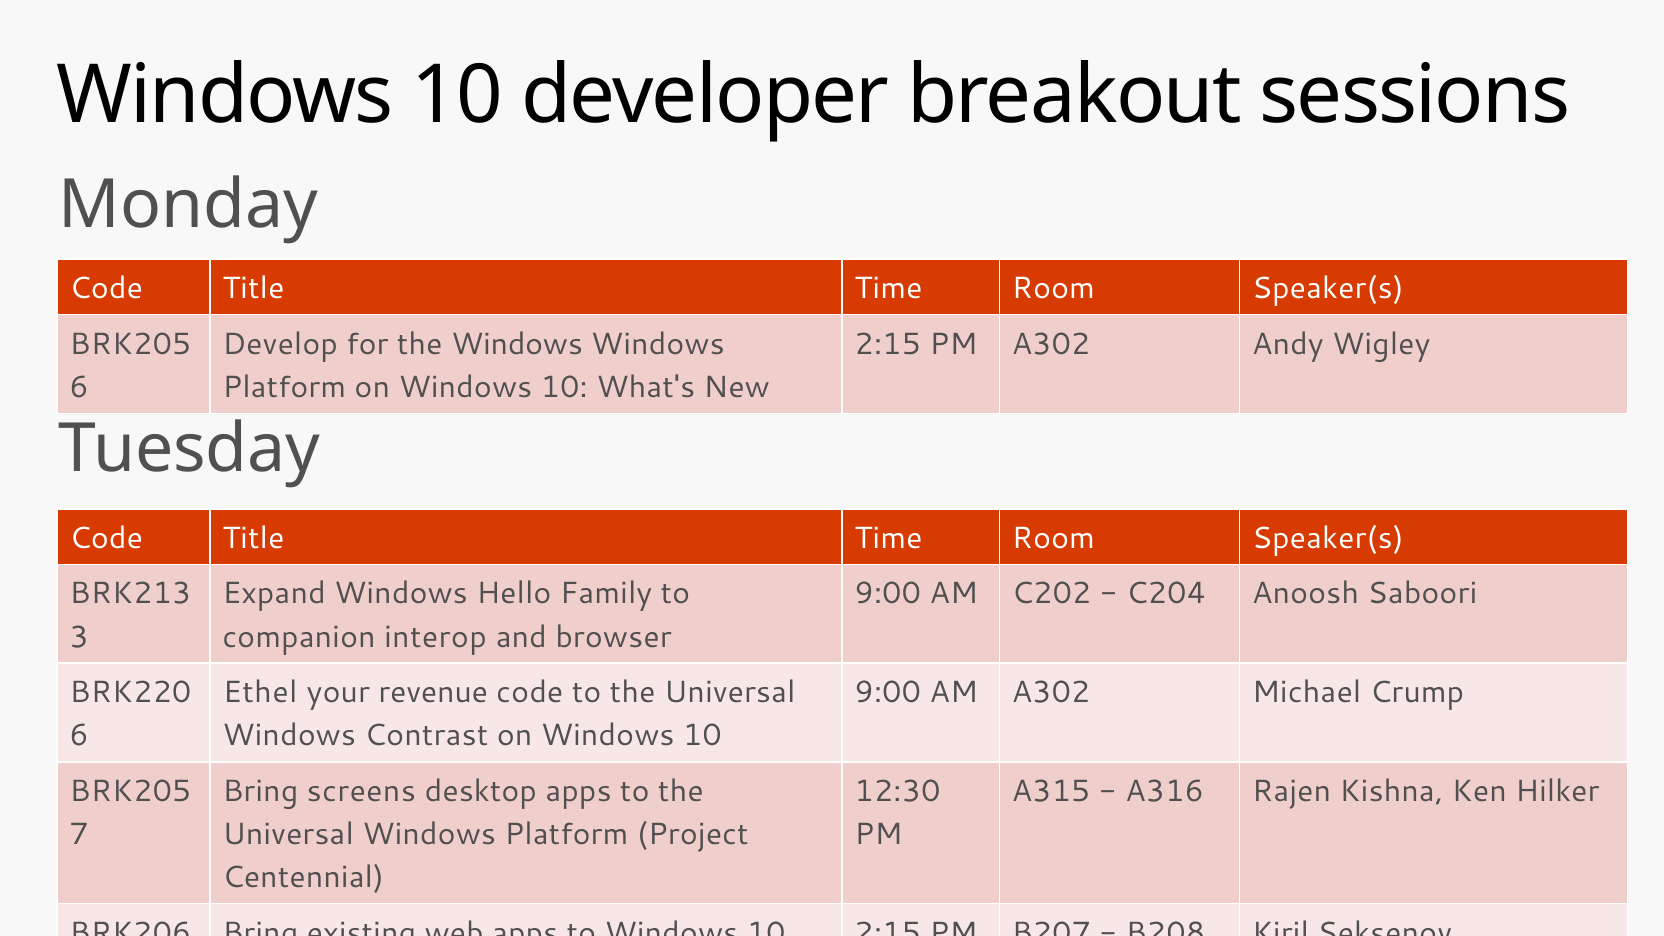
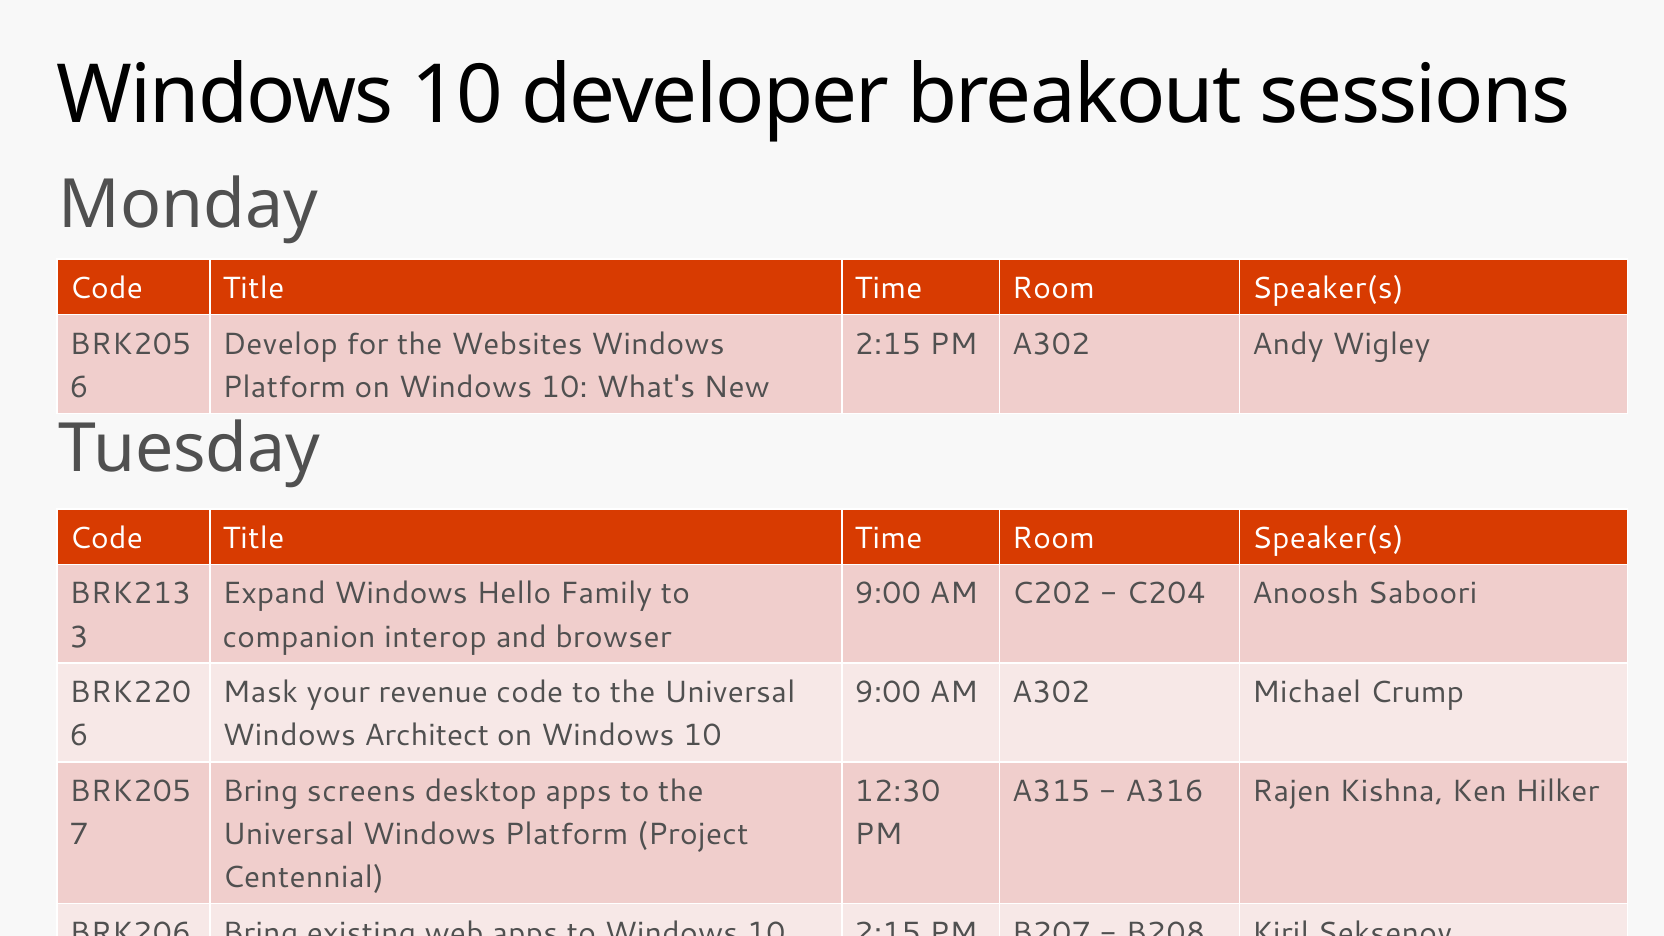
the Windows: Windows -> Websites (517, 344)
Ethel: Ethel -> Mask (260, 692)
Contrast: Contrast -> Architect (427, 736)
